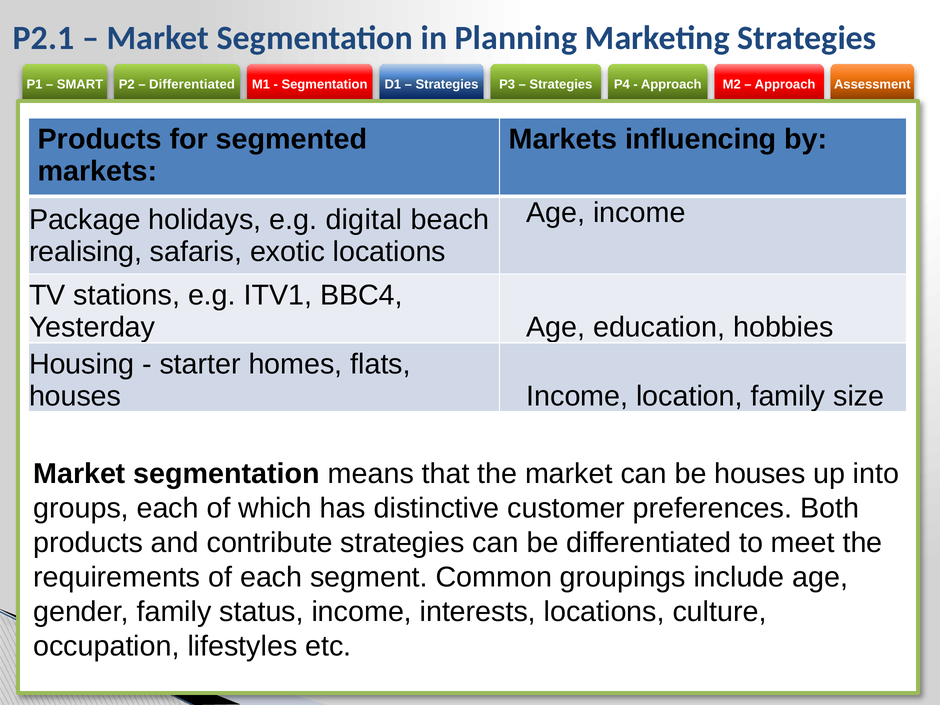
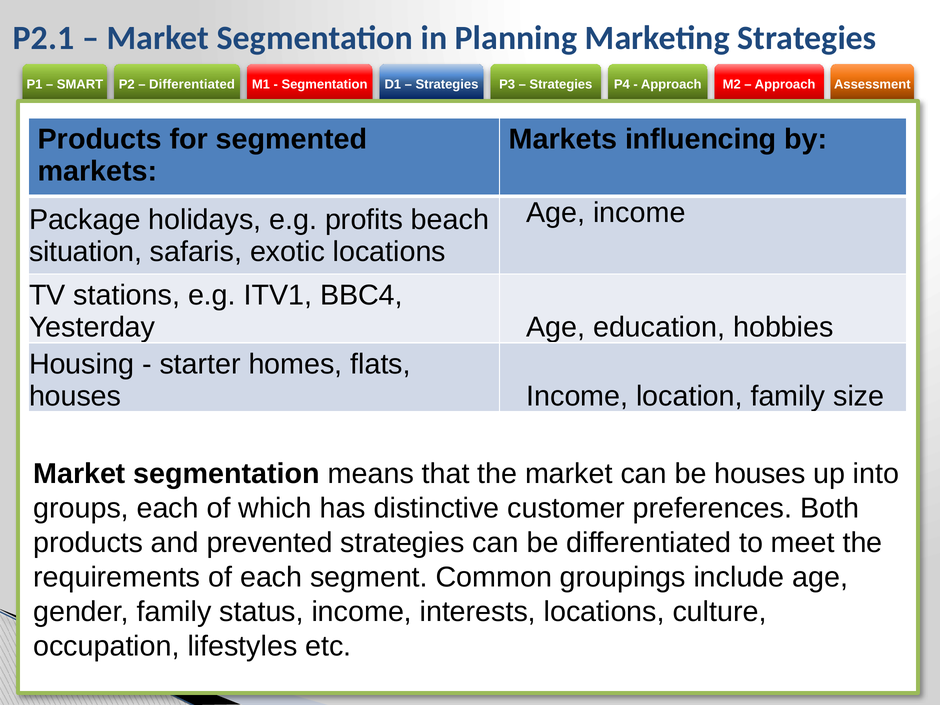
digital: digital -> profits (364, 220)
realising: realising -> situation (86, 252)
contribute: contribute -> prevented (270, 543)
